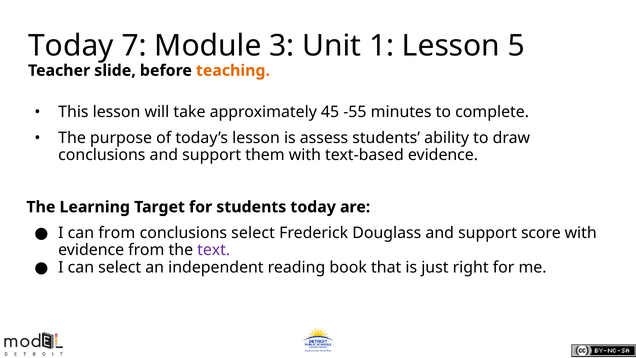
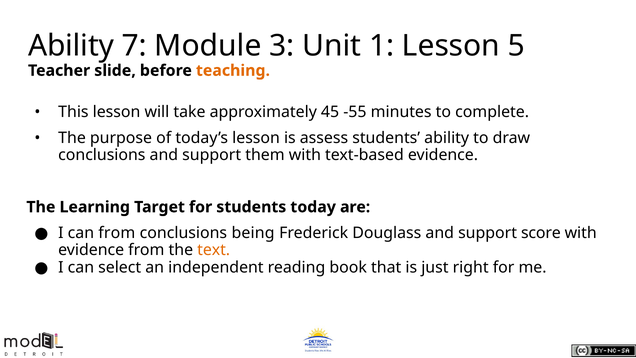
Today: Today -> Ability (71, 46)
conclusions select: select -> being (253, 233)
text colour: purple -> orange (214, 250)
